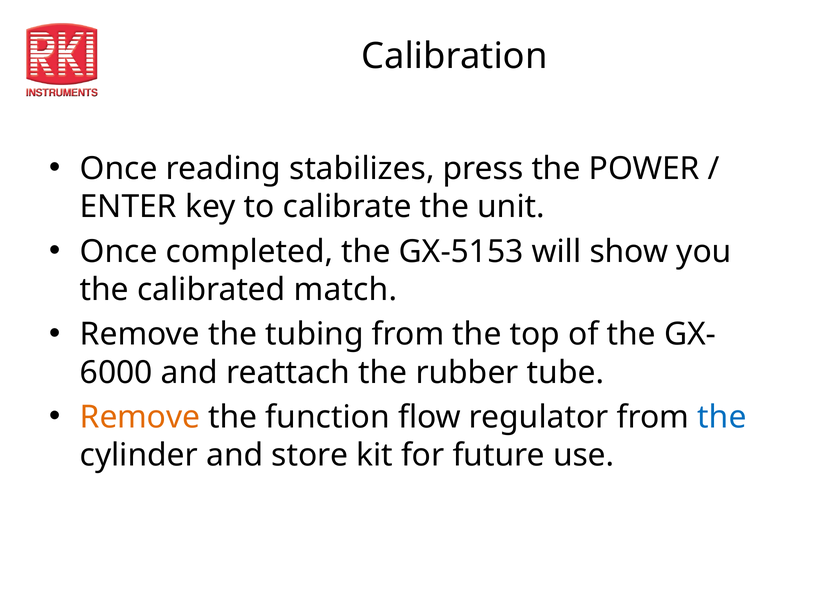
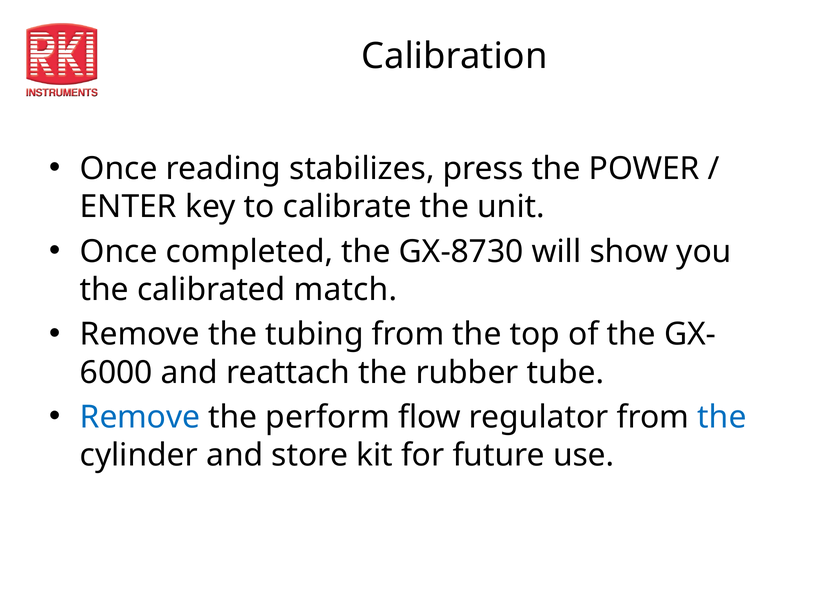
GX-5153: GX-5153 -> GX-8730 (461, 252)
Remove colour: orange -> blue (140, 417)
function: function -> perform (328, 417)
